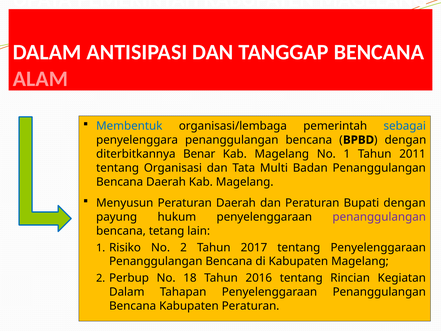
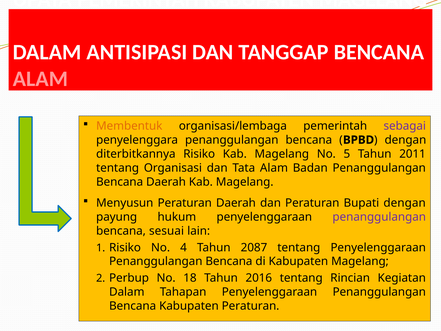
Membentuk colour: blue -> orange (129, 126)
sebagai colour: blue -> purple (405, 126)
diterbitkannya Benar: Benar -> Risiko (199, 154)
No 1: 1 -> 5 (347, 154)
Tata Multi: Multi -> Alam (274, 168)
tetang: tetang -> sesuai (167, 231)
No 2: 2 -> 4 (184, 247)
2017: 2017 -> 2087 (254, 247)
